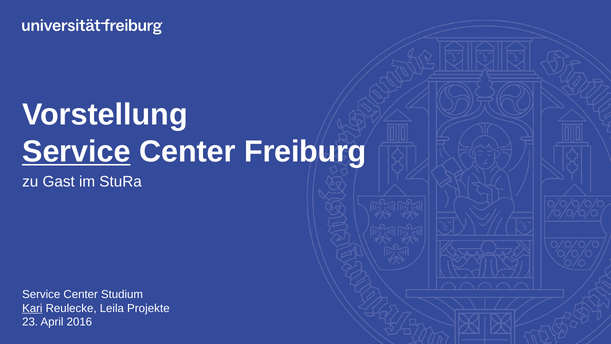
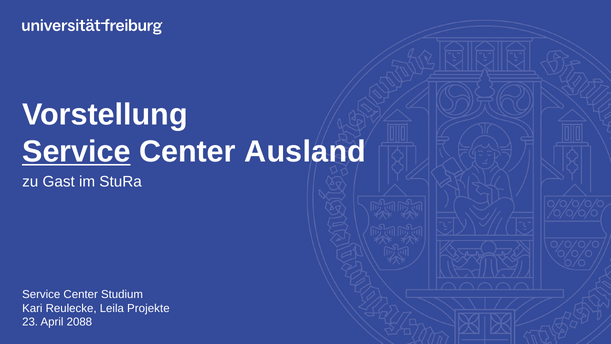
Freiburg: Freiburg -> Ausland (305, 151)
Kari underline: present -> none (32, 308)
2016: 2016 -> 2088 (79, 322)
